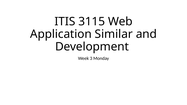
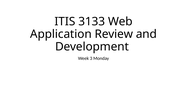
3115: 3115 -> 3133 (92, 22)
Similar: Similar -> Review (114, 34)
